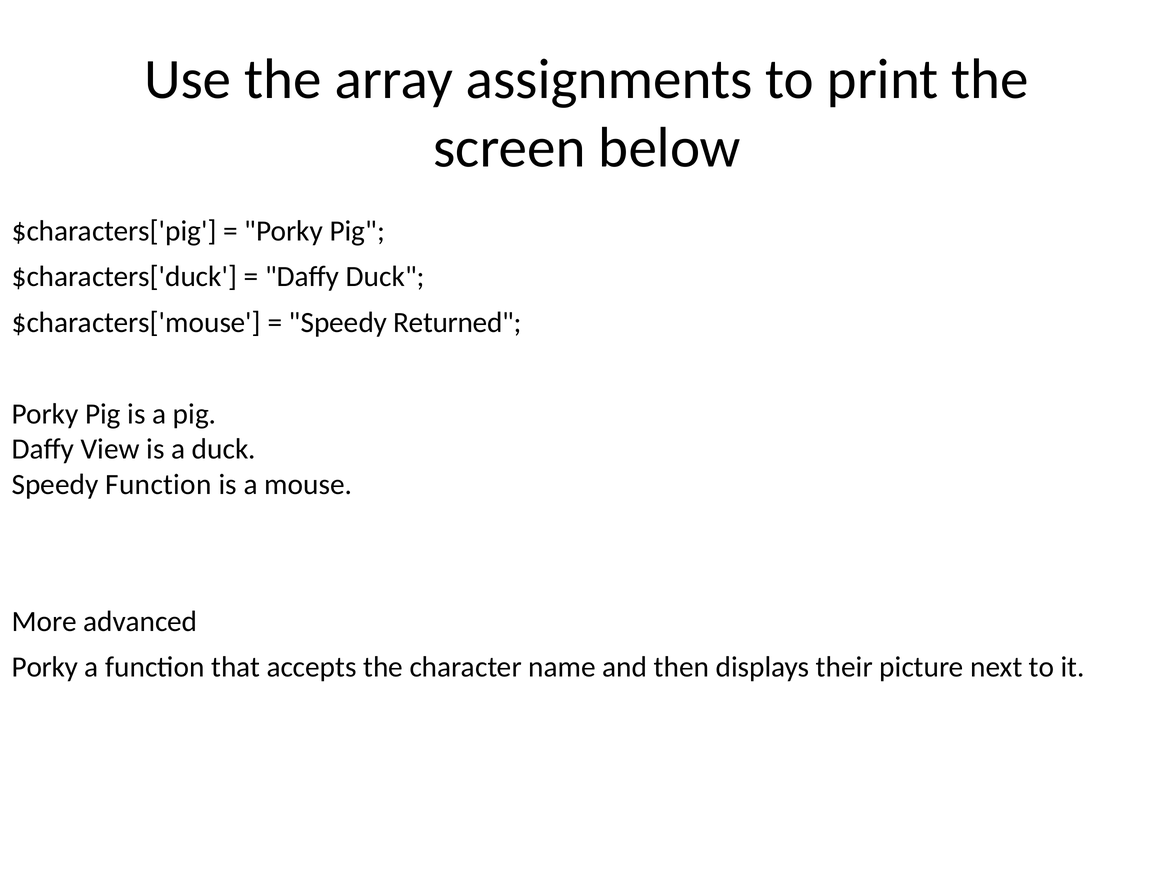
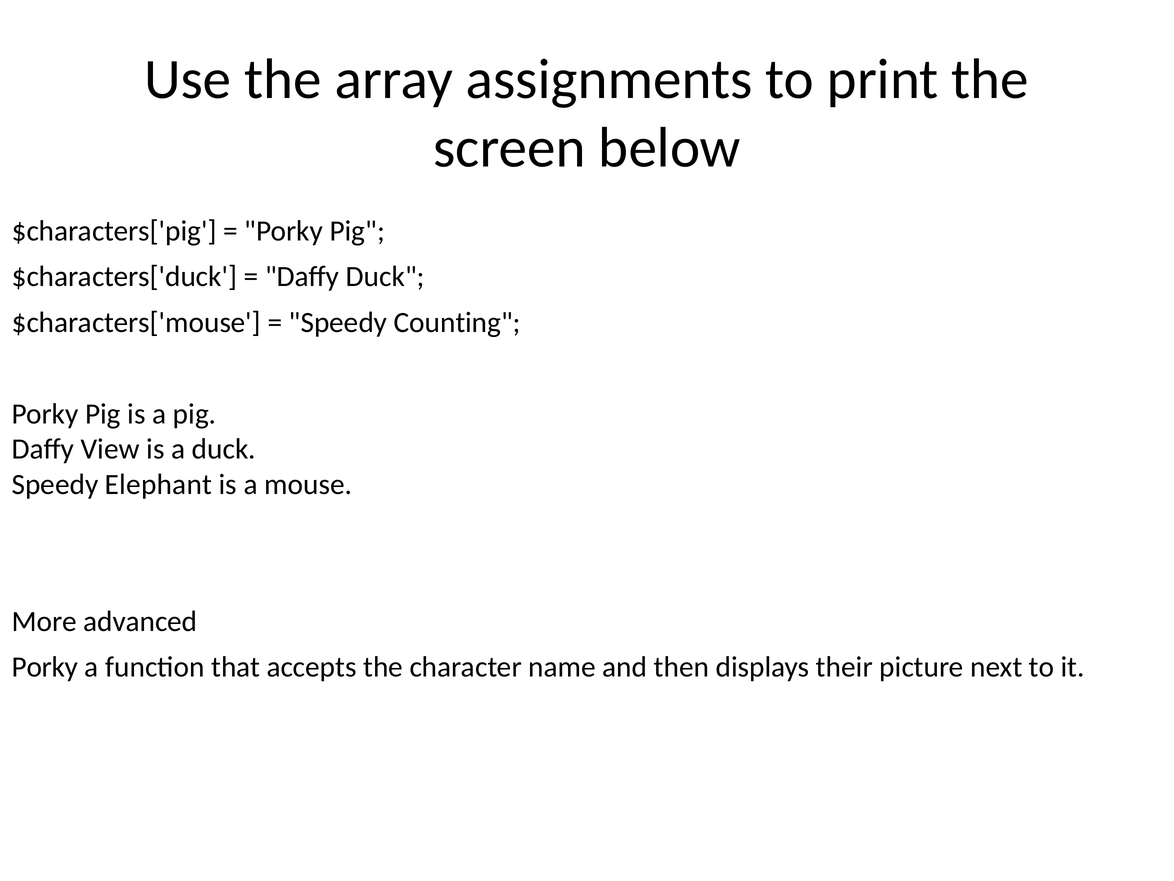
Returned: Returned -> Counting (457, 322)
Speedy Function: Function -> Elephant (158, 484)
